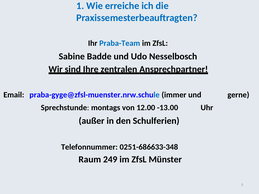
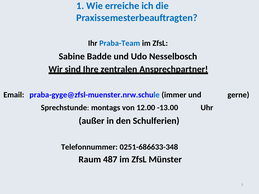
249: 249 -> 487 (110, 160)
